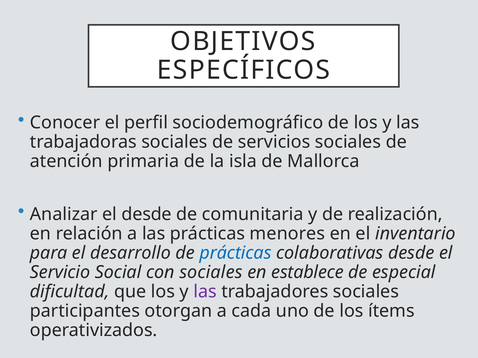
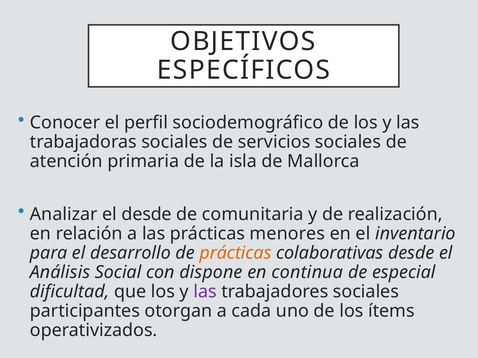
prácticas colour: blue -> orange (235, 253)
Servicio: Servicio -> Análisis (60, 273)
con sociales: sociales -> dispone (211, 273)
establece: establece -> continua (307, 273)
